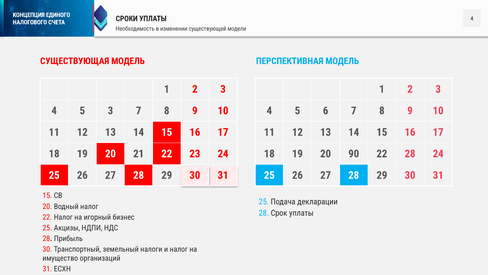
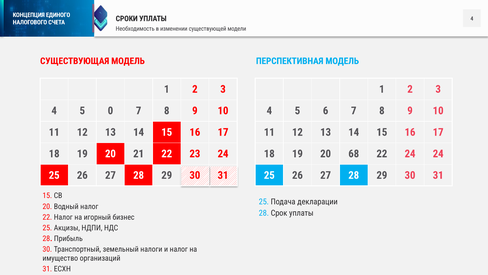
5 3: 3 -> 0 (110, 110)
90: 90 -> 68 (354, 153)
22 28: 28 -> 24 (410, 153)
